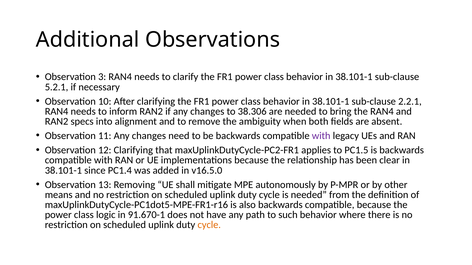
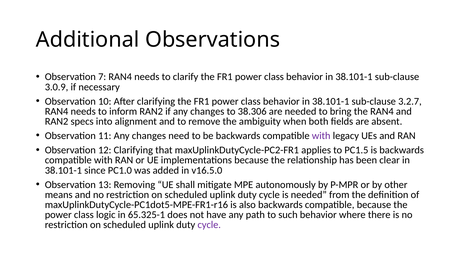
3: 3 -> 7 (102, 77)
5.2.1: 5.2.1 -> 3.0.9 (57, 87)
2.2.1: 2.2.1 -> 3.2.7 (410, 102)
PC1.4: PC1.4 -> PC1.0 (120, 171)
91.670-1: 91.670-1 -> 65.325-1 (146, 215)
cycle colour: orange -> purple (209, 225)
